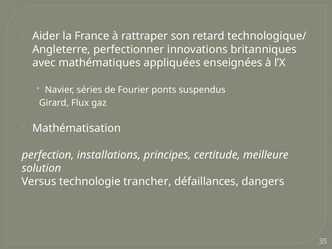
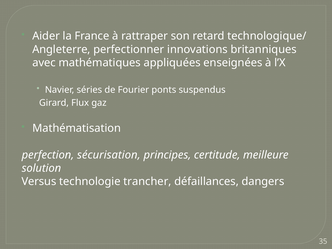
installations: installations -> sécurisation (109, 155)
